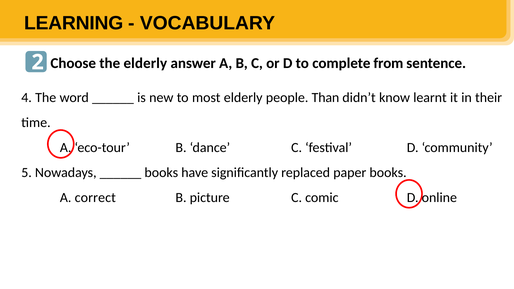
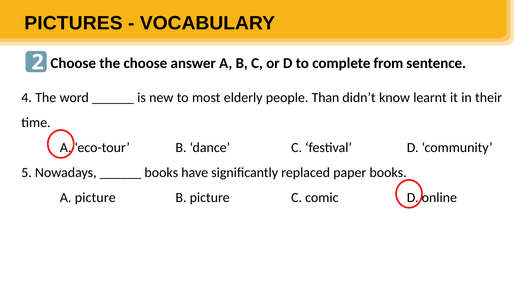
LEARNING: LEARNING -> PICTURES (73, 23)
the elderly: elderly -> choose (145, 63)
A correct: correct -> picture (95, 198)
